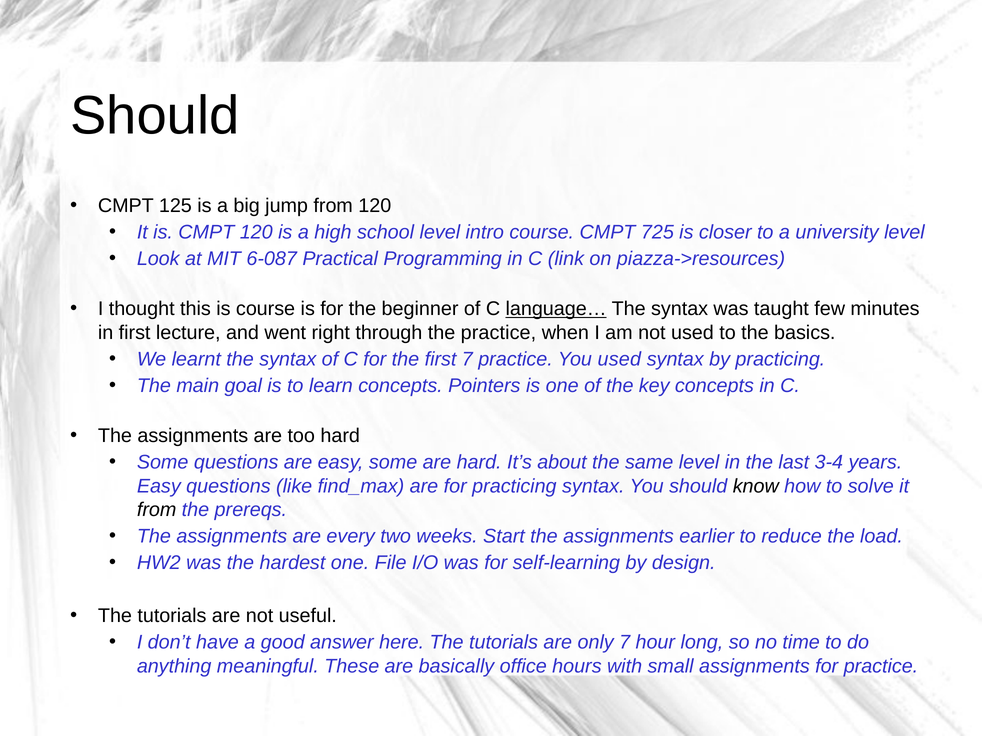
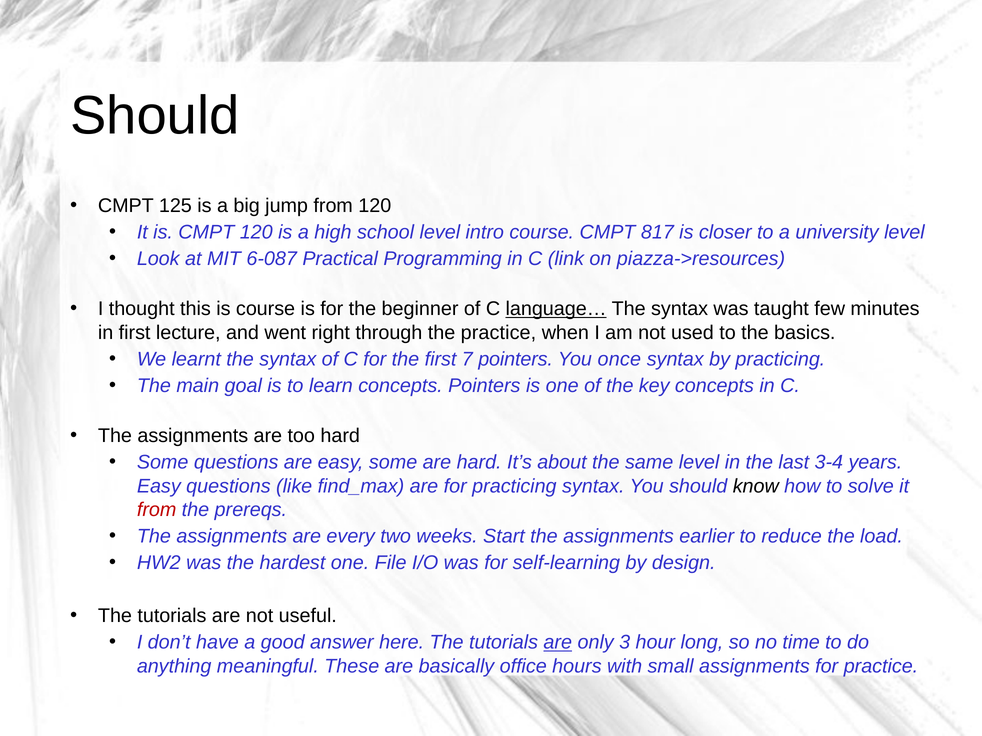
725: 725 -> 817 (657, 232)
7 practice: practice -> pointers (516, 359)
You used: used -> once (619, 359)
from colour: black -> red (157, 510)
are underline: none -> present (558, 643)
only 7: 7 -> 3 (625, 643)
